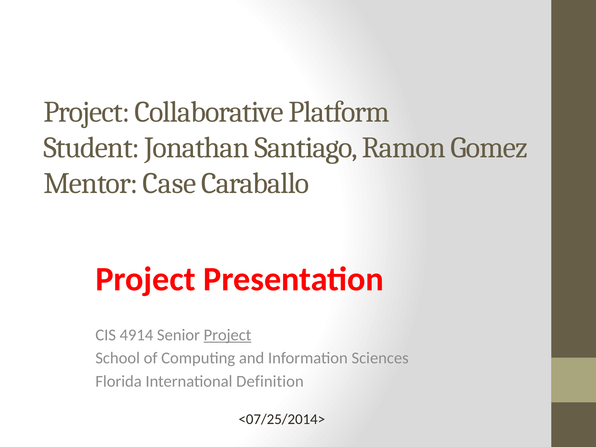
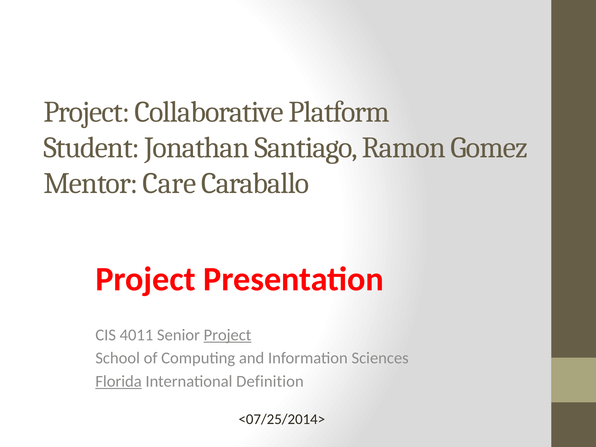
Case: Case -> Care (169, 183)
4914: 4914 -> 4011 (136, 335)
Florida underline: none -> present (119, 381)
